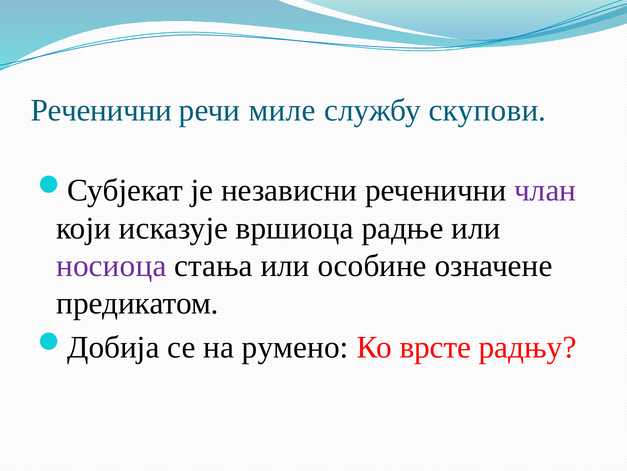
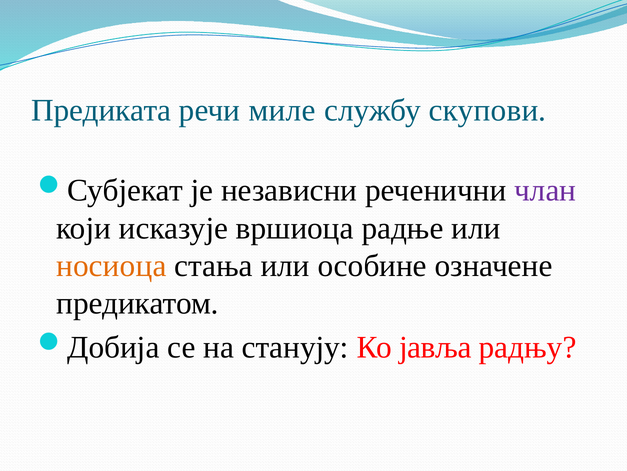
Реченични: Реченични -> Предиката (101, 110)
носиоца colour: purple -> orange (111, 265)
румено: румено -> станују (295, 347)
врсте: врсте -> јавља (435, 347)
